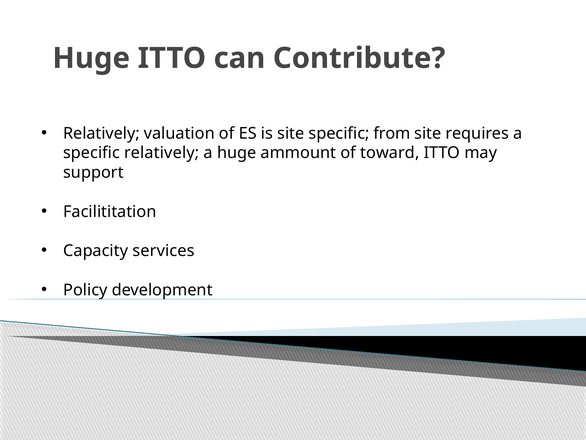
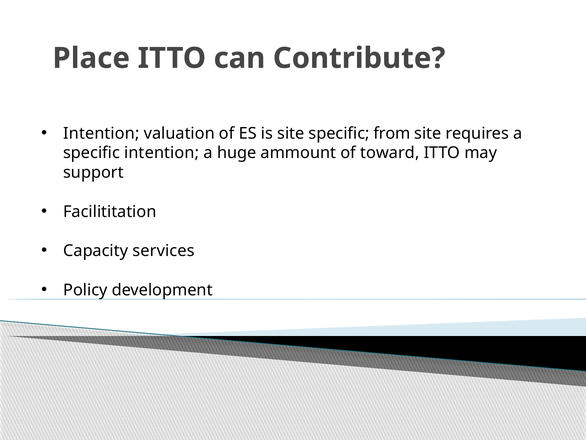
Huge: Huge -> Place (91, 58)
Relatively: Relatively -> Intention (101, 133)
specific relatively: relatively -> intention (162, 153)
